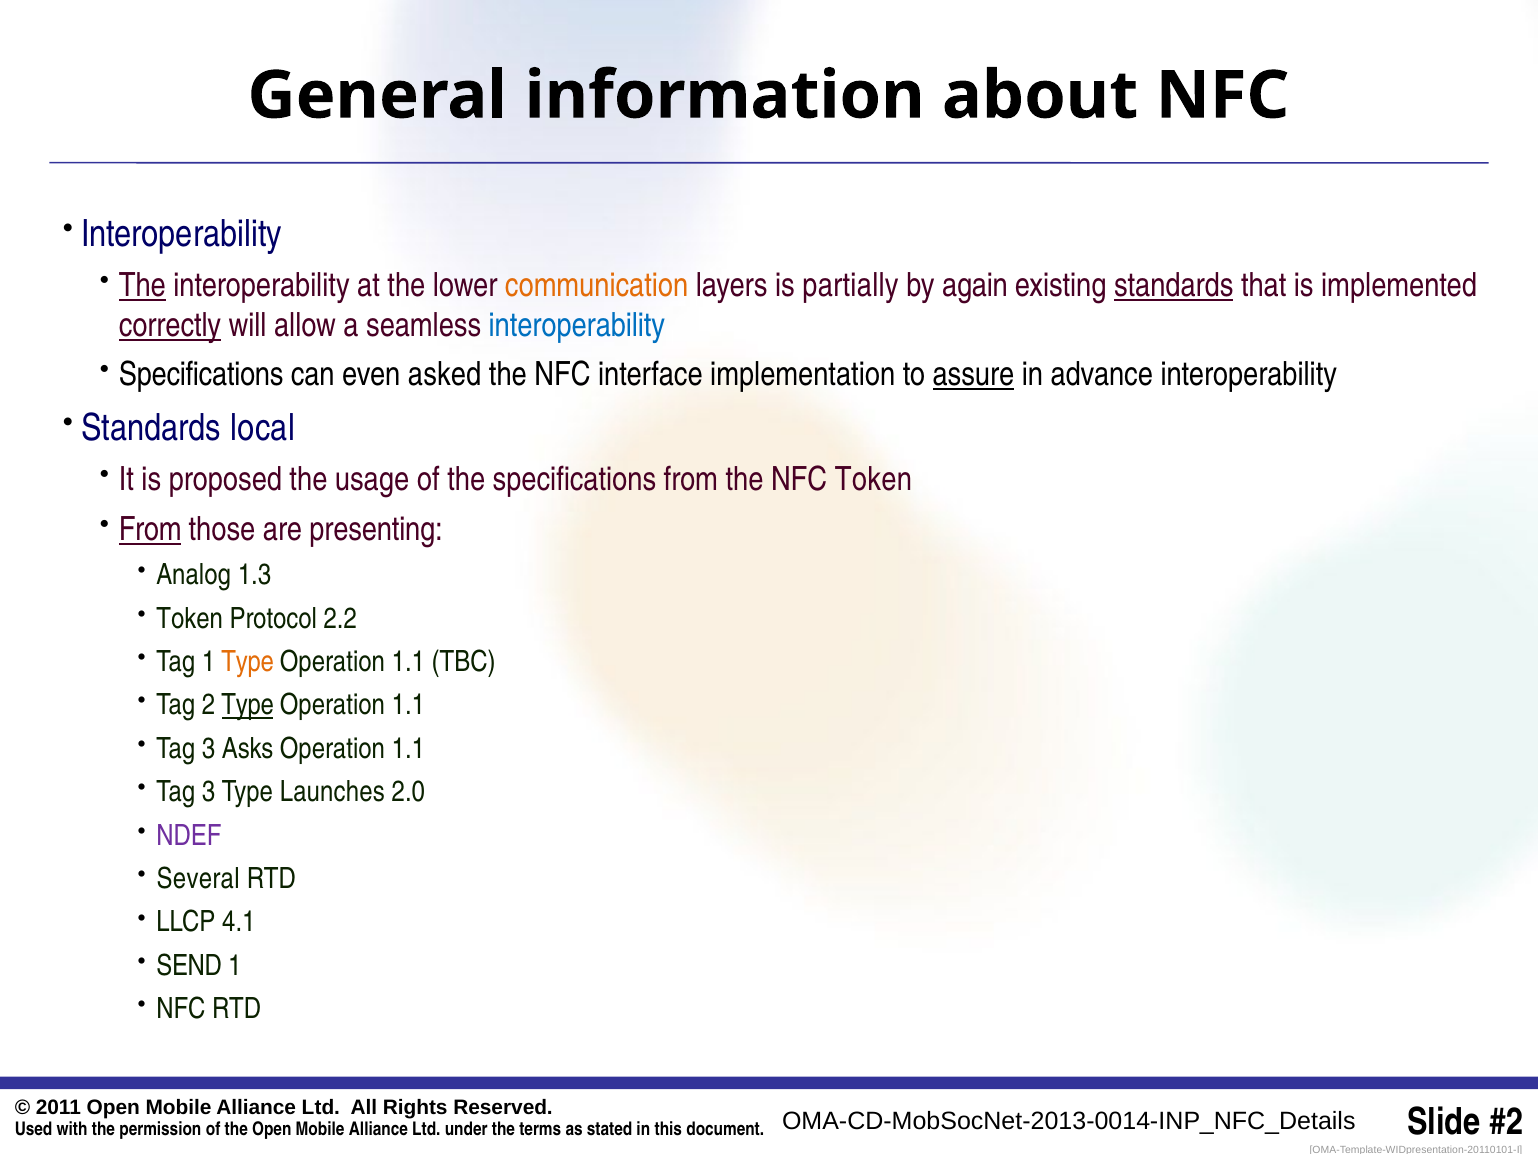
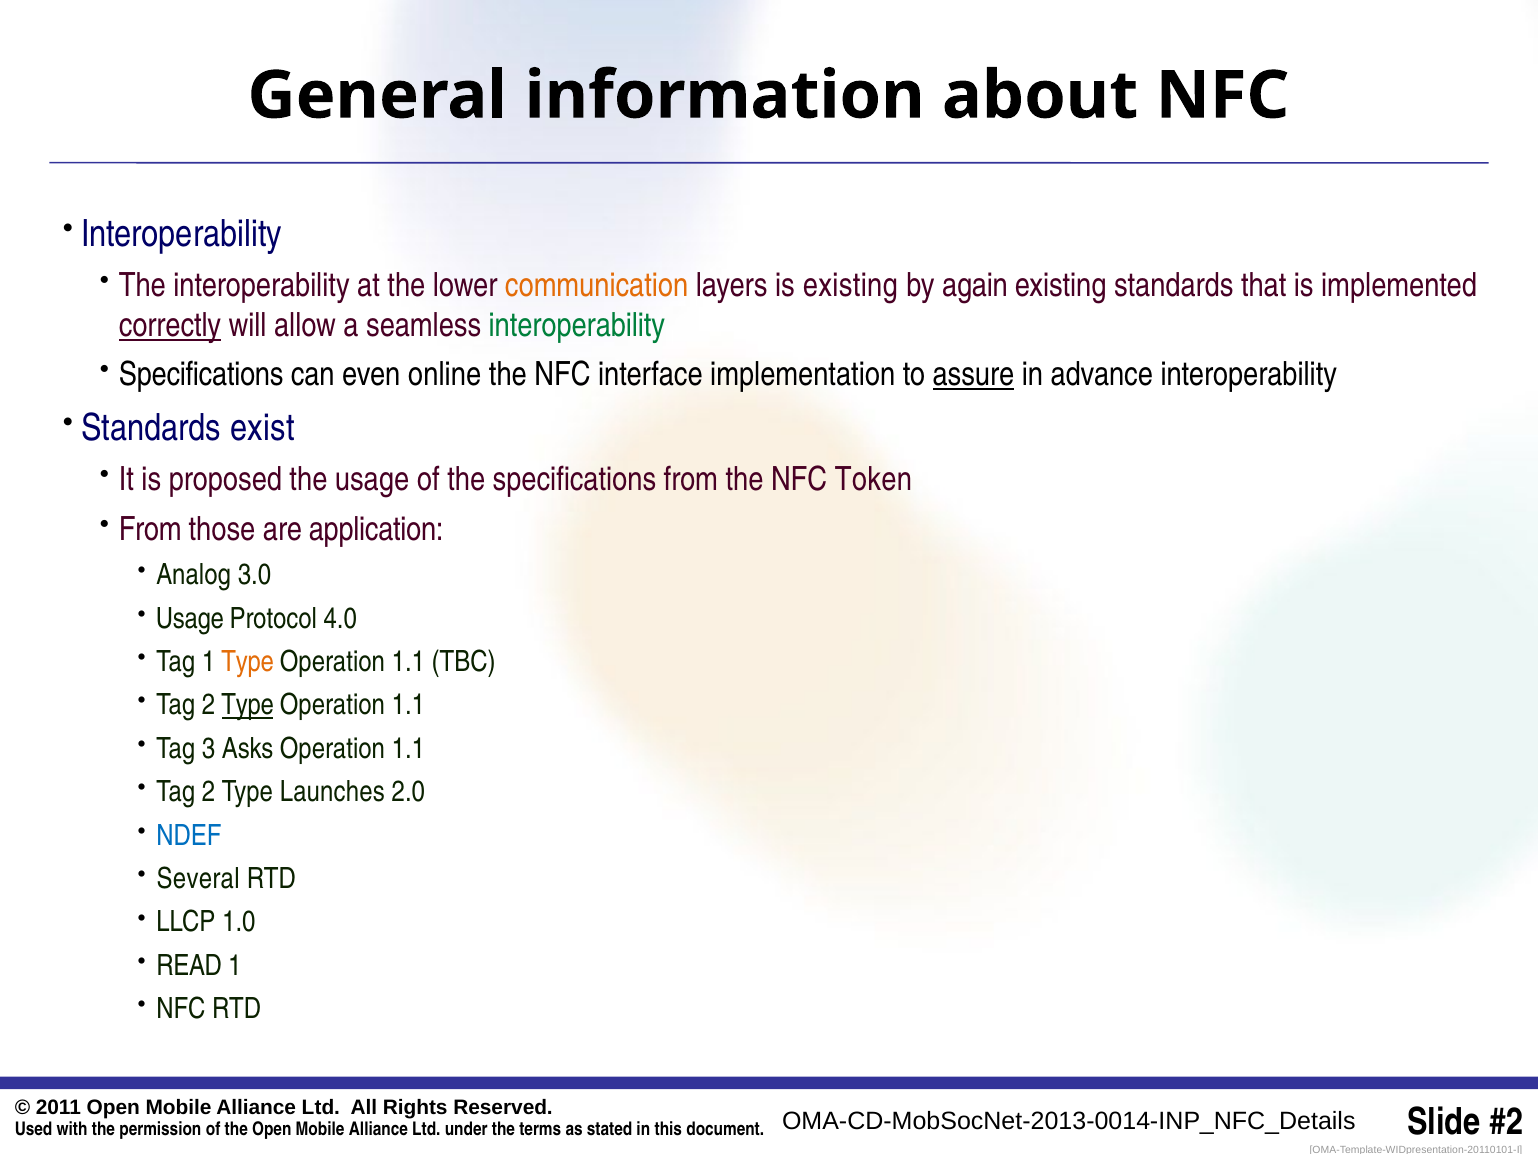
The underline: present -> none (142, 285)
is partially: partially -> existing (850, 285)
standards underline: present -> none (1174, 285)
interoperability colour: blue -> green (577, 325)
asked: asked -> online (445, 375)
local: local -> exist (263, 428)
From underline: present -> none (150, 529)
presenting: presenting -> application (376, 529)
1.3: 1.3 -> 3.0 (254, 575)
Token: Token -> Usage (190, 618)
2.2: 2.2 -> 4.0 (340, 618)
3: 3 -> 2 (209, 792)
NDEF colour: purple -> blue (189, 835)
4.1: 4.1 -> 1.0 (239, 922)
SEND: SEND -> READ (189, 965)
